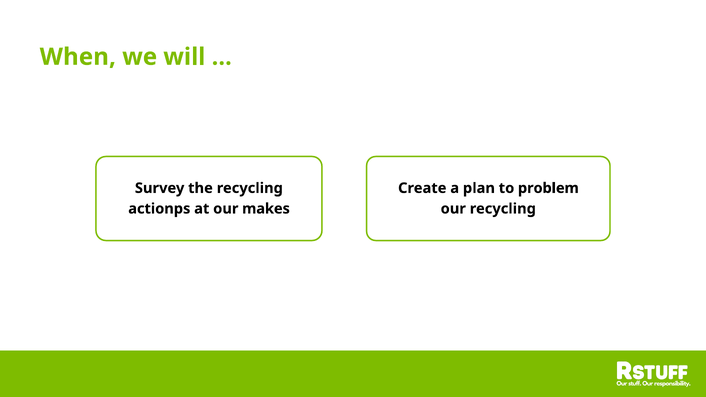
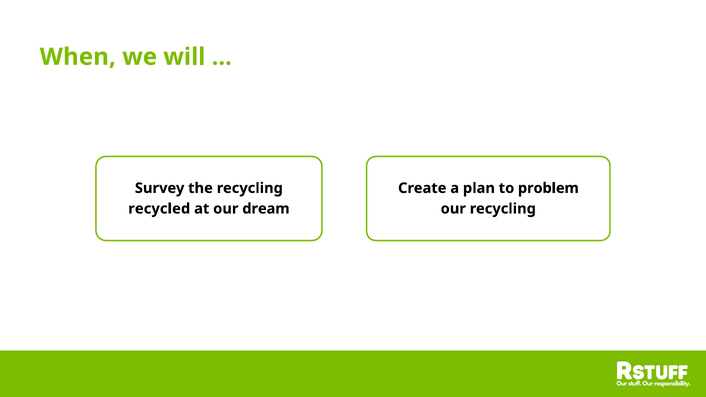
actionps: actionps -> recycled (159, 209)
makes: makes -> dream (266, 209)
